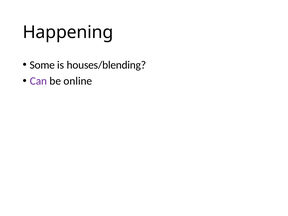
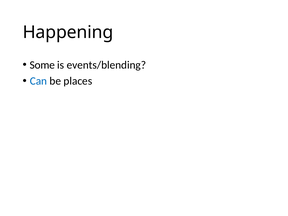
houses/blending: houses/blending -> events/blending (106, 65)
Can colour: purple -> blue (38, 81)
online: online -> places (78, 81)
